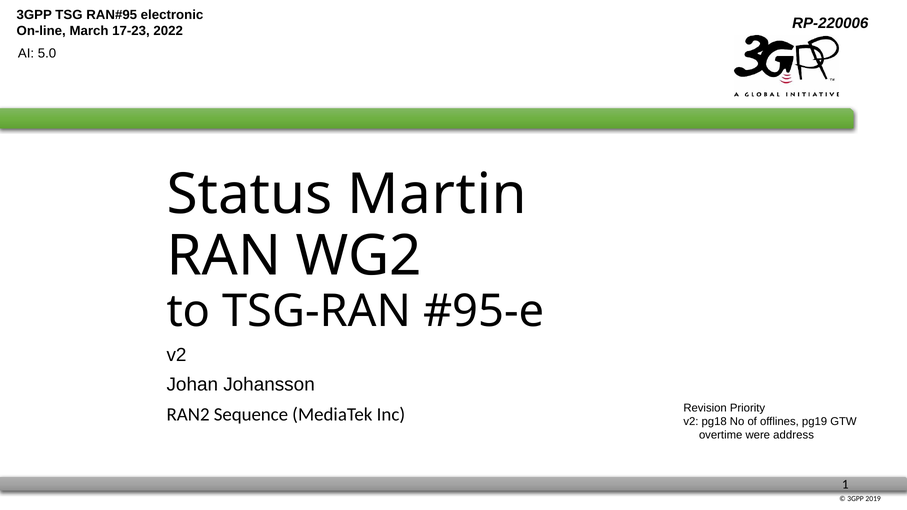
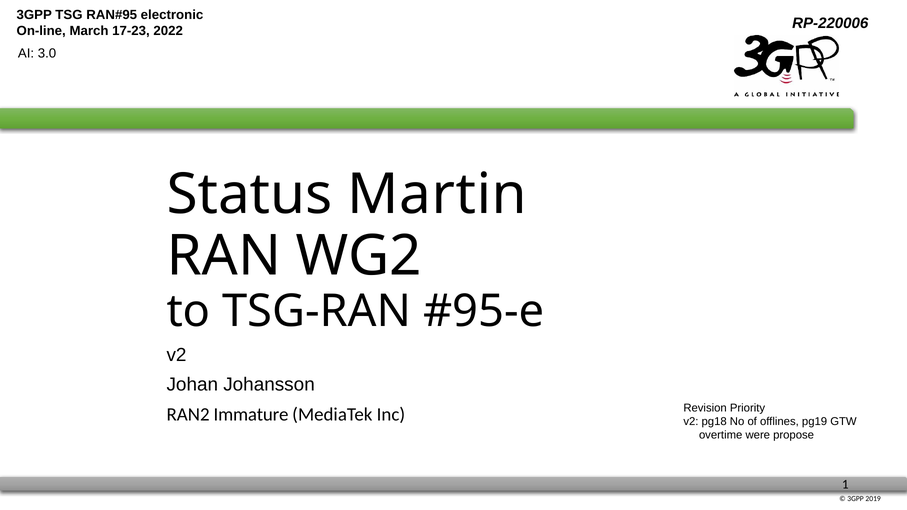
5.0: 5.0 -> 3.0 (47, 53)
Sequence: Sequence -> Immature (251, 415)
address: address -> propose (794, 435)
